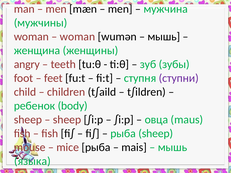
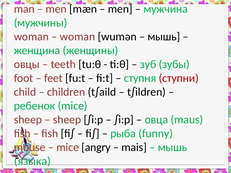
angry: angry -> овцы (27, 64)
ступни colour: purple -> red (179, 78)
ребенок body: body -> mice (73, 106)
рыба sheep: sheep -> funny (156, 134)
mice рыба: рыба -> angry (96, 147)
